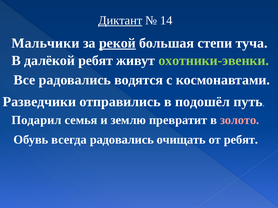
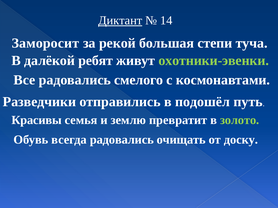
Мальчики: Мальчики -> Заморосит (45, 43)
рекой underline: present -> none (117, 43)
водятся: водятся -> смелого (139, 80)
Подарил: Подарил -> Красивы (37, 120)
золото colour: pink -> light green (240, 120)
от ребят: ребят -> доску (241, 140)
